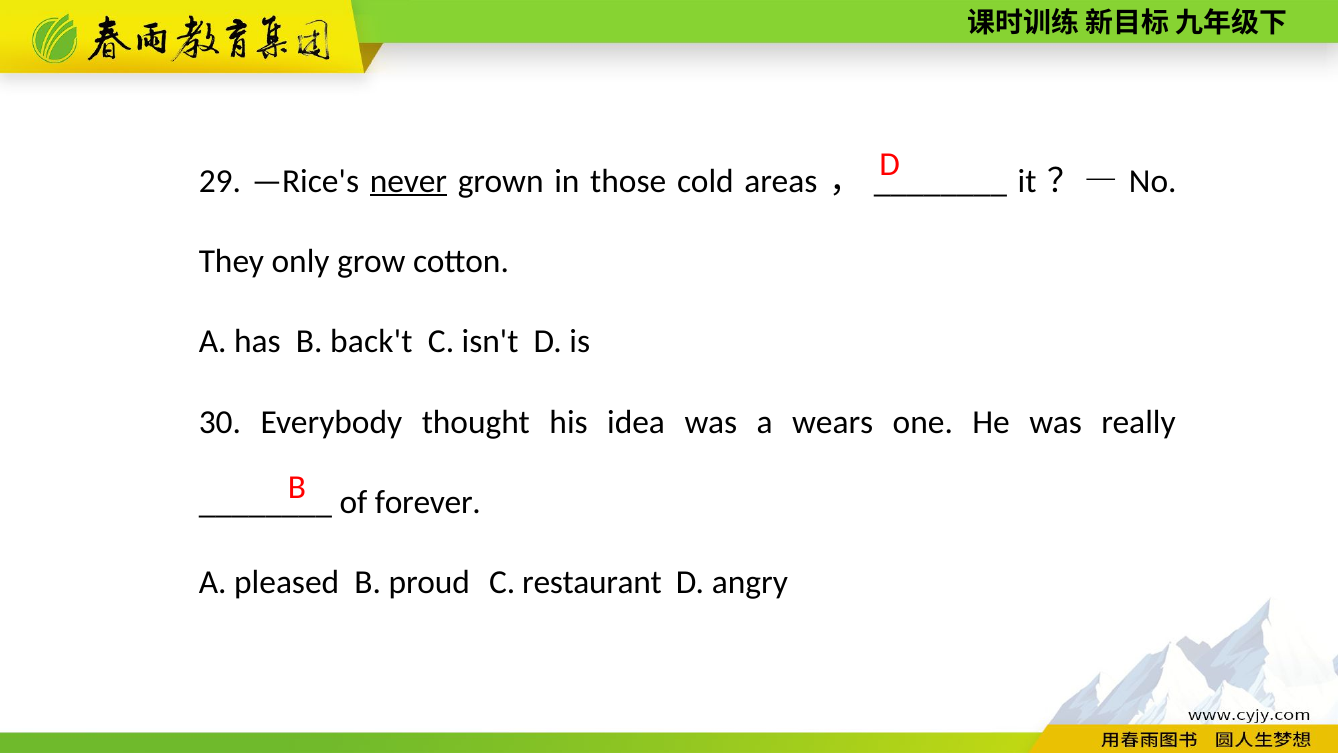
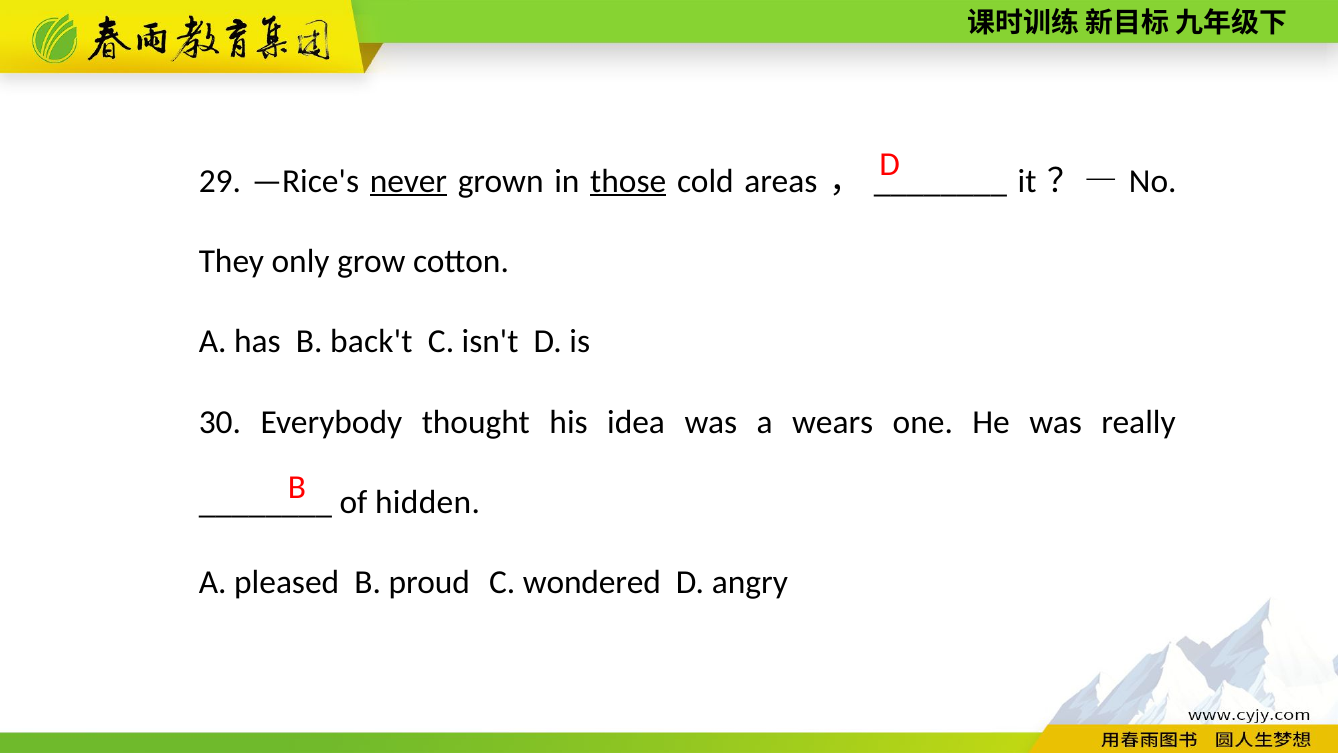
those underline: none -> present (628, 181)
forever: forever -> hidden (428, 502)
restaurant: restaurant -> wondered (592, 582)
